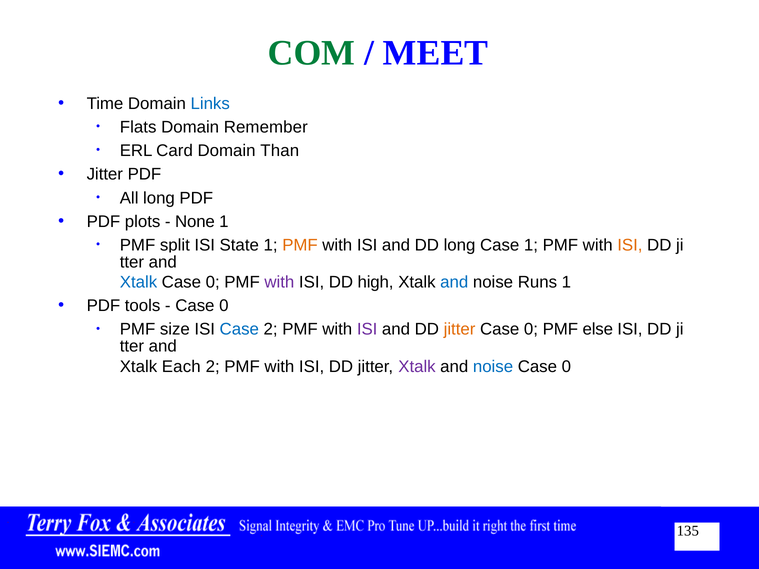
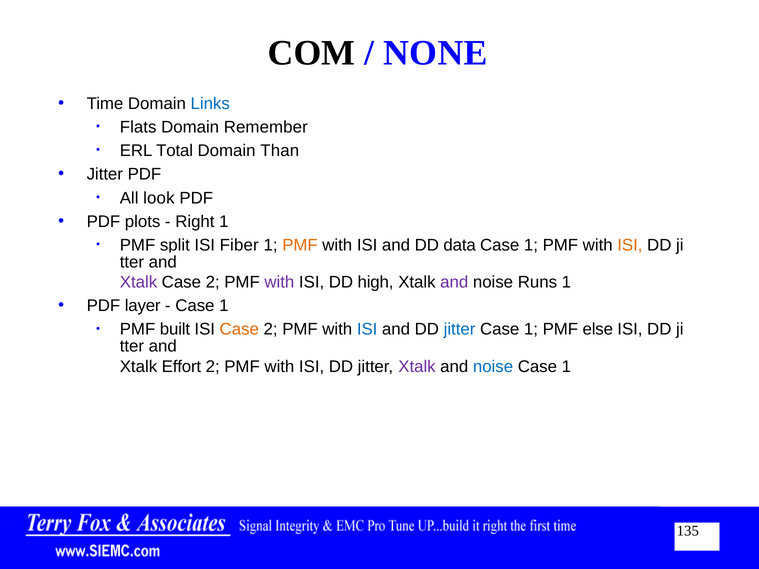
COM colour: green -> black (312, 53)
MEET: MEET -> NONE (435, 53)
Card: Card -> Total (175, 151)
All long: long -> look (159, 198)
None: None -> Right (195, 222)
State: State -> Fiber (239, 245)
DD long: long -> data (460, 245)
Xtalk colour: blue -> purple (139, 282)
0: 0 -> 2 (213, 282)
and colour: blue -> purple (454, 282)
tools: tools -> layer (143, 306)
0: 0 -> 1 (224, 306)
size: size -> built (175, 330)
Case colour: blue -> orange (239, 330)
ISI colour: purple -> blue (367, 330)
jitter colour: orange -> blue (460, 330)
0: 0 -> 1 (531, 330)
Each: Each -> Effort (181, 367)
0: 0 -> 1 (566, 367)
